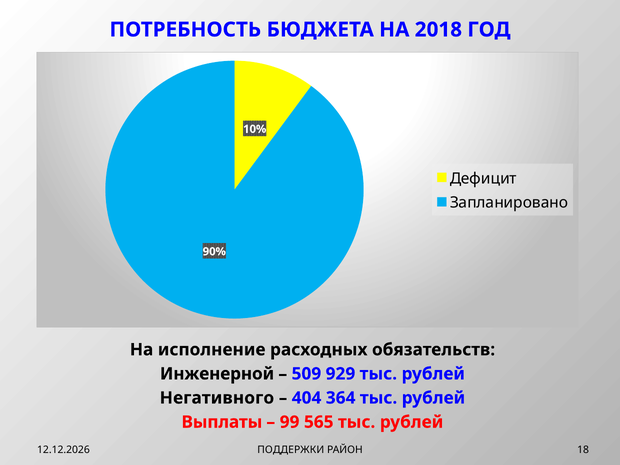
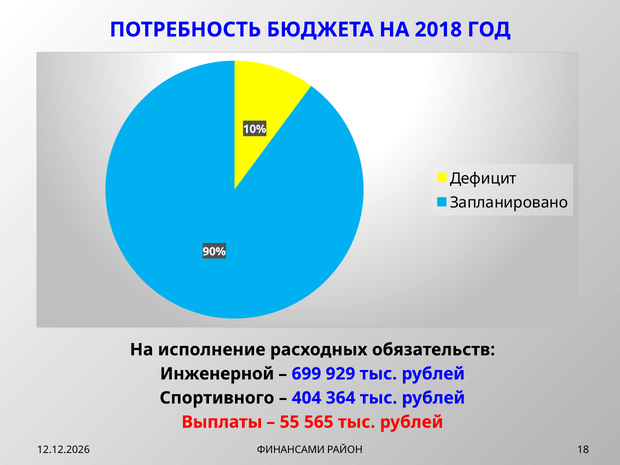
509: 509 -> 699 (306, 374)
Негативного: Негативного -> Спортивного (217, 398)
99: 99 -> 55 (290, 422)
ПОДДЕРЖКИ: ПОДДЕРЖКИ -> ФИНАНСАМИ (291, 450)
